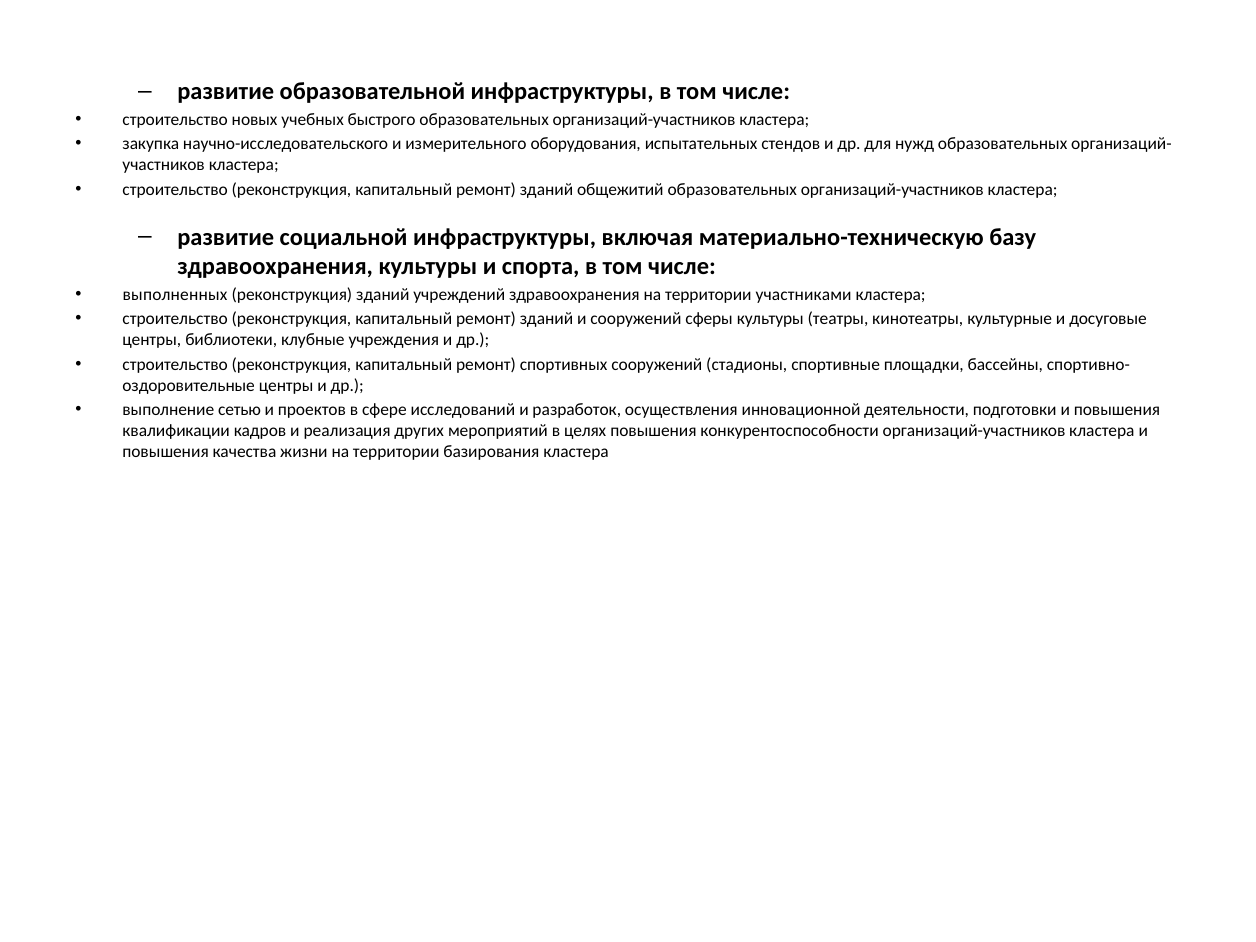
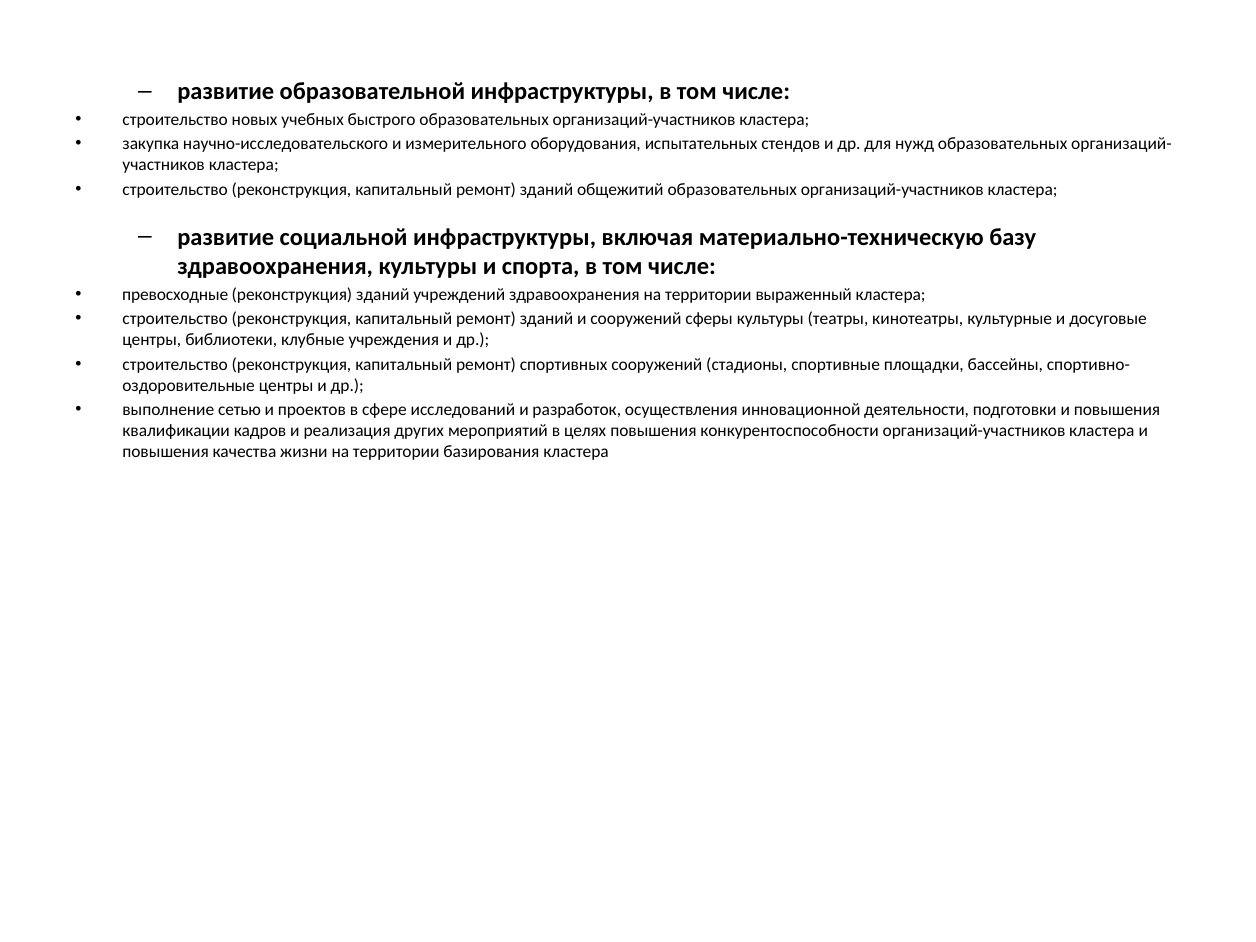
выполненных: выполненных -> превосходные (175, 294)
участниками: участниками -> выраженный (804, 294)
